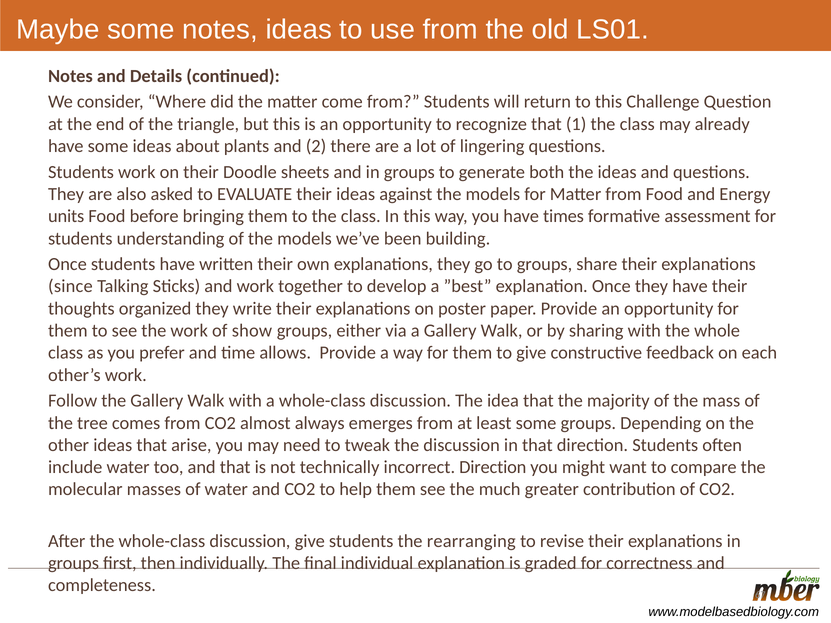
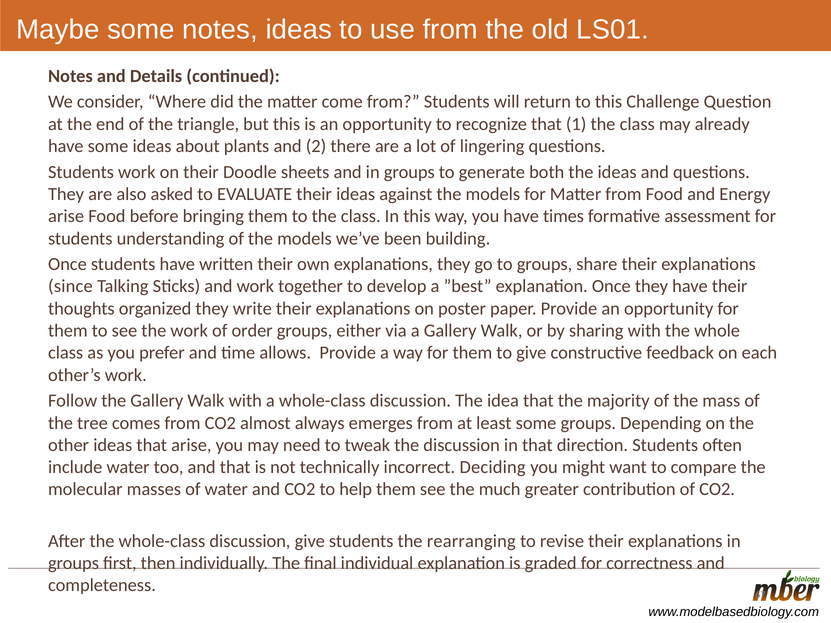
units: units -> arise (66, 216)
show: show -> order (252, 331)
incorrect Direction: Direction -> Deciding (493, 467)
